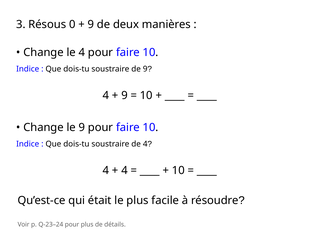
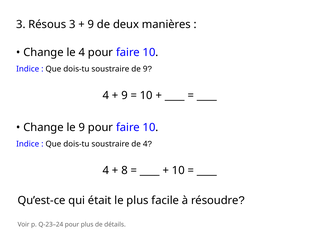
Résous 0: 0 -> 3 (72, 24)
4: 4 -> 8 (124, 170)
